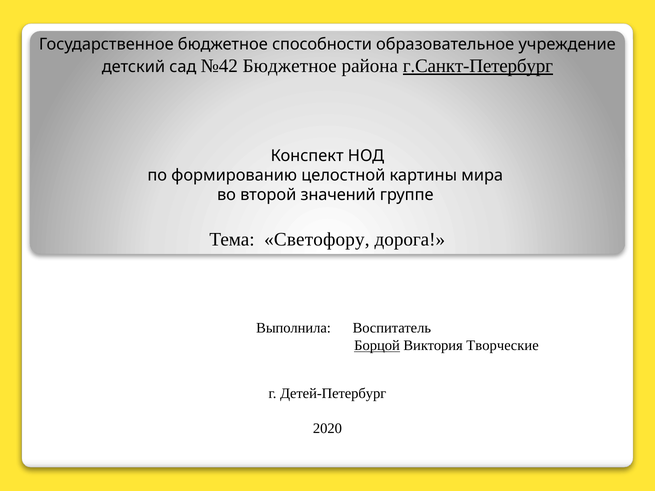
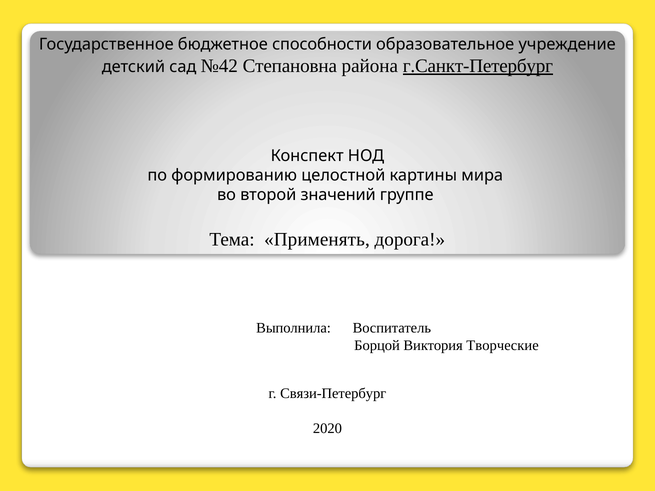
№42 Бюджетное: Бюджетное -> Степановна (290, 66)
Светофору: Светофору -> Применять (317, 240)
Борцой underline: present -> none (377, 346)
Детей-Петербург: Детей-Петербург -> Связи-Петербург (333, 394)
